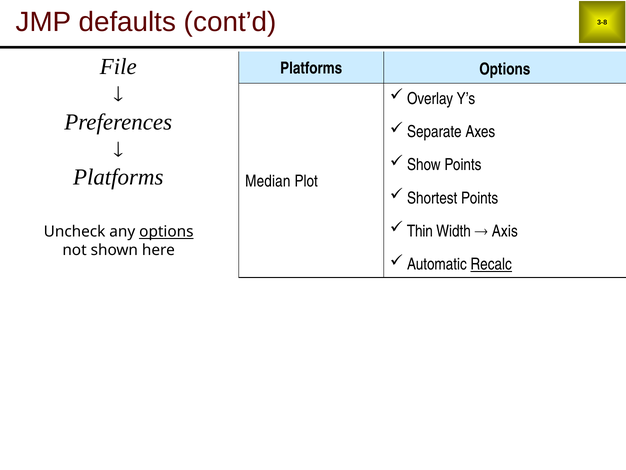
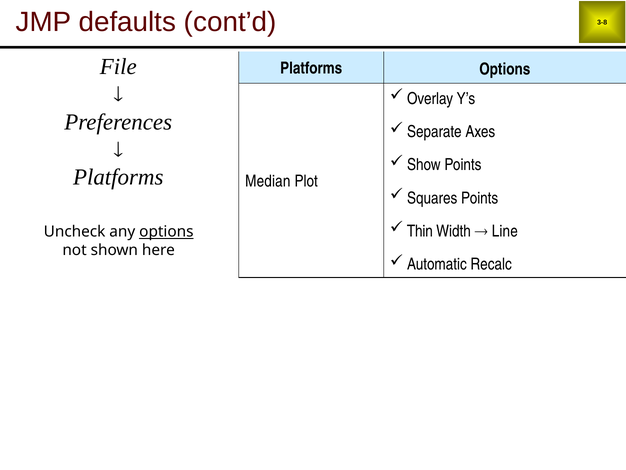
Shortest: Shortest -> Squares (432, 198)
Axis: Axis -> Line (505, 231)
Recalc underline: present -> none (491, 264)
